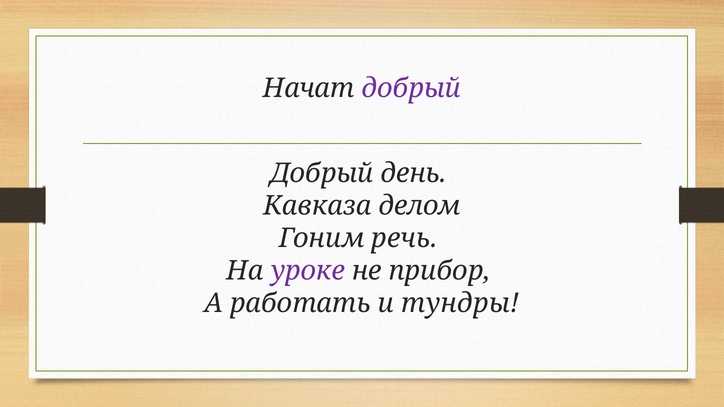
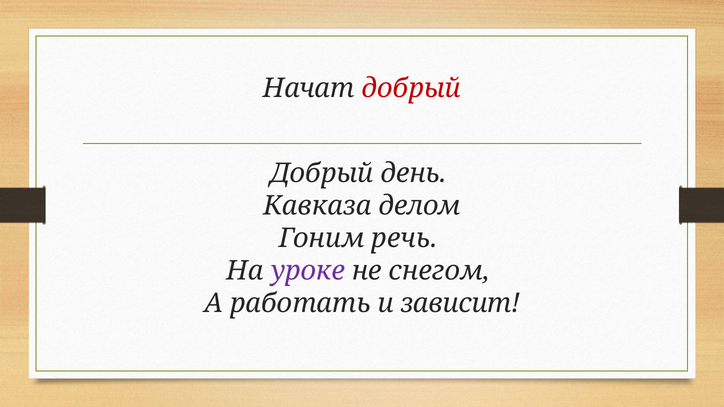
добрый colour: purple -> red (411, 88)
прибор: прибор -> снегом (439, 271)
тундры: тундры -> зависит (461, 304)
